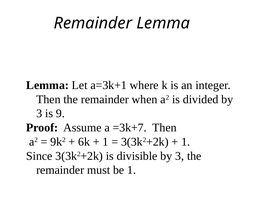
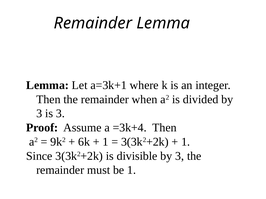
is 9: 9 -> 3 (60, 114)
=3k+7: =3k+7 -> =3k+4 (130, 128)
